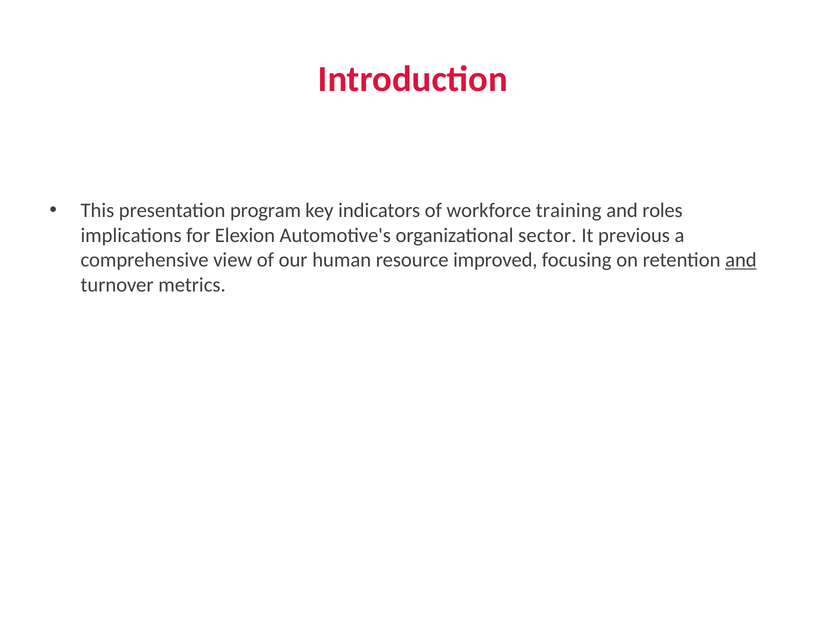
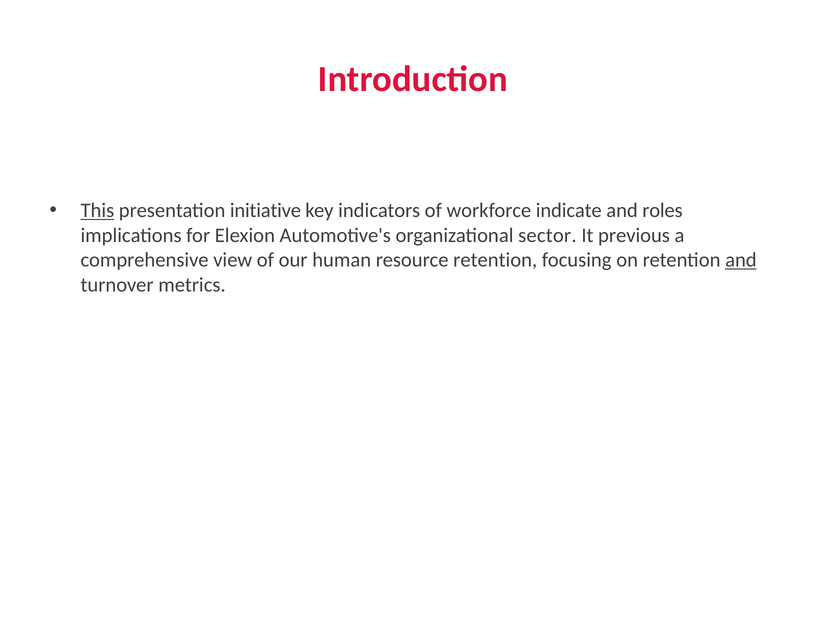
This underline: none -> present (97, 211)
program: program -> initiative (266, 211)
training: training -> indicate (569, 211)
resource improved: improved -> retention (495, 260)
